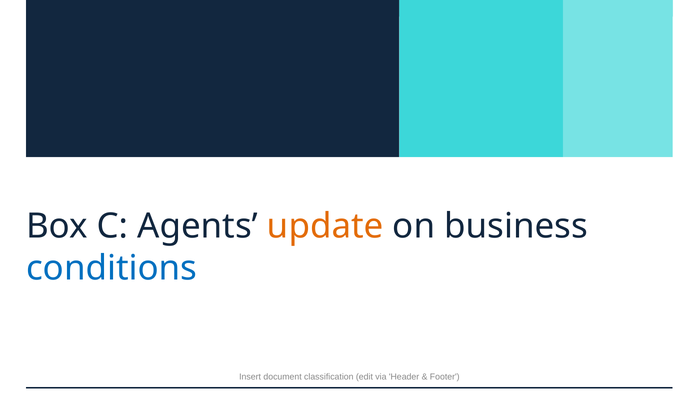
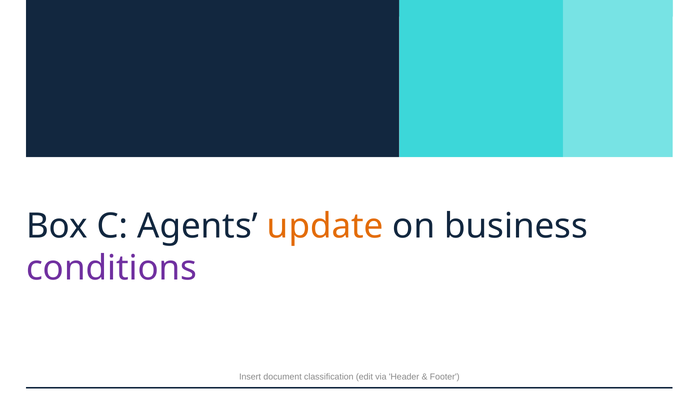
conditions colour: blue -> purple (112, 268)
